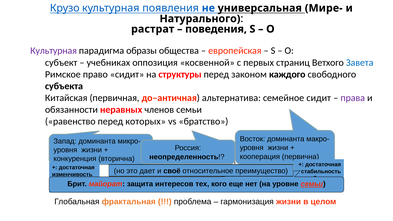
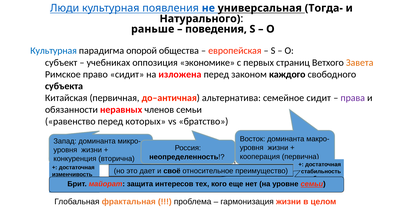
Крузо: Крузо -> Люди (65, 8)
Мире-: Мире- -> Тогда- (324, 8)
растрат: растрат -> раньше (153, 29)
Культурная colour: purple -> blue (54, 51)
образы: образы -> опорой (142, 51)
косвенной: косвенной -> экономике (207, 63)
Завета colour: blue -> orange (360, 63)
структуры: структуры -> изложена (180, 74)
